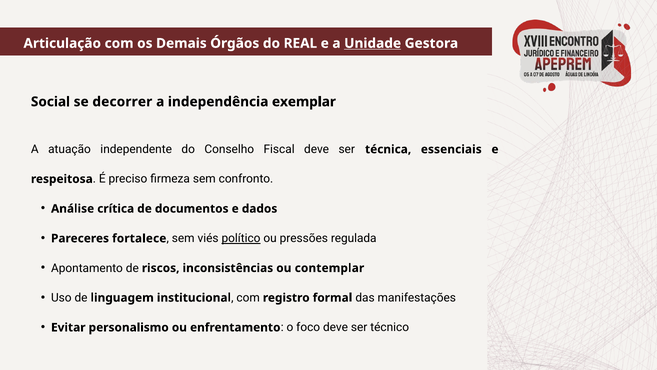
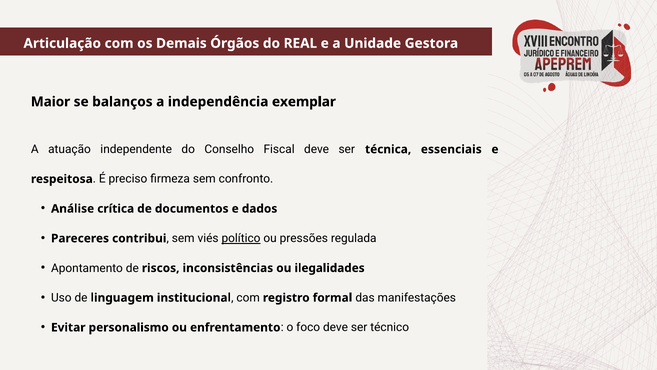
Unidade underline: present -> none (373, 43)
Social: Social -> Maior (51, 102)
decorrer: decorrer -> balanços (122, 102)
fortalece: fortalece -> contribui (139, 238)
contemplar: contemplar -> ilegalidades (330, 268)
